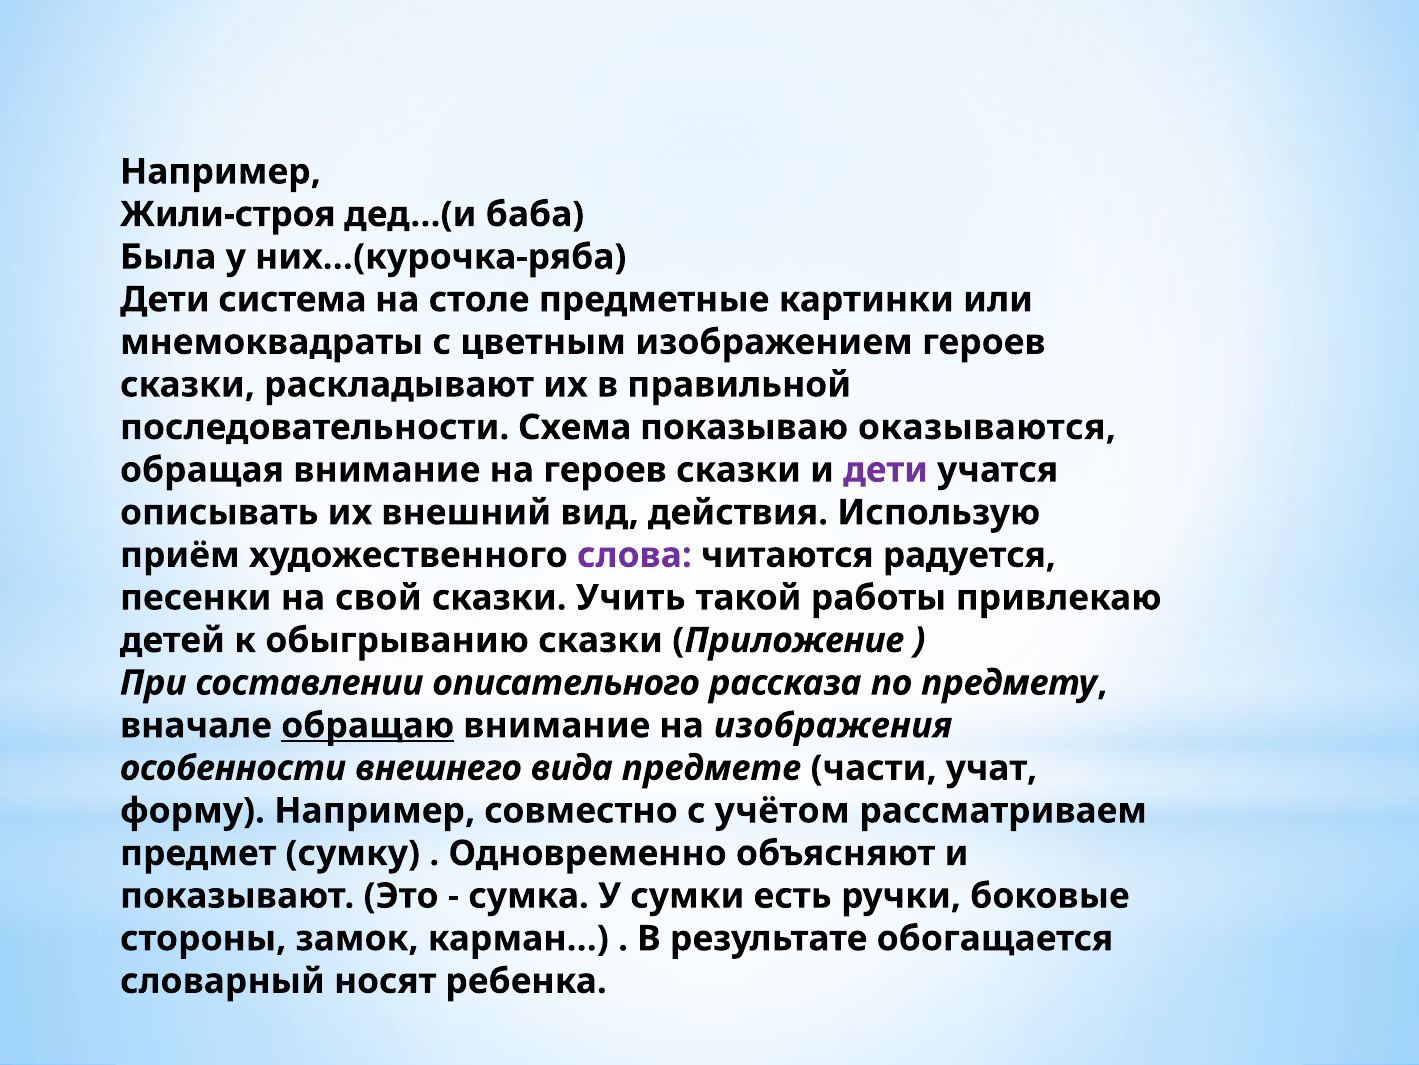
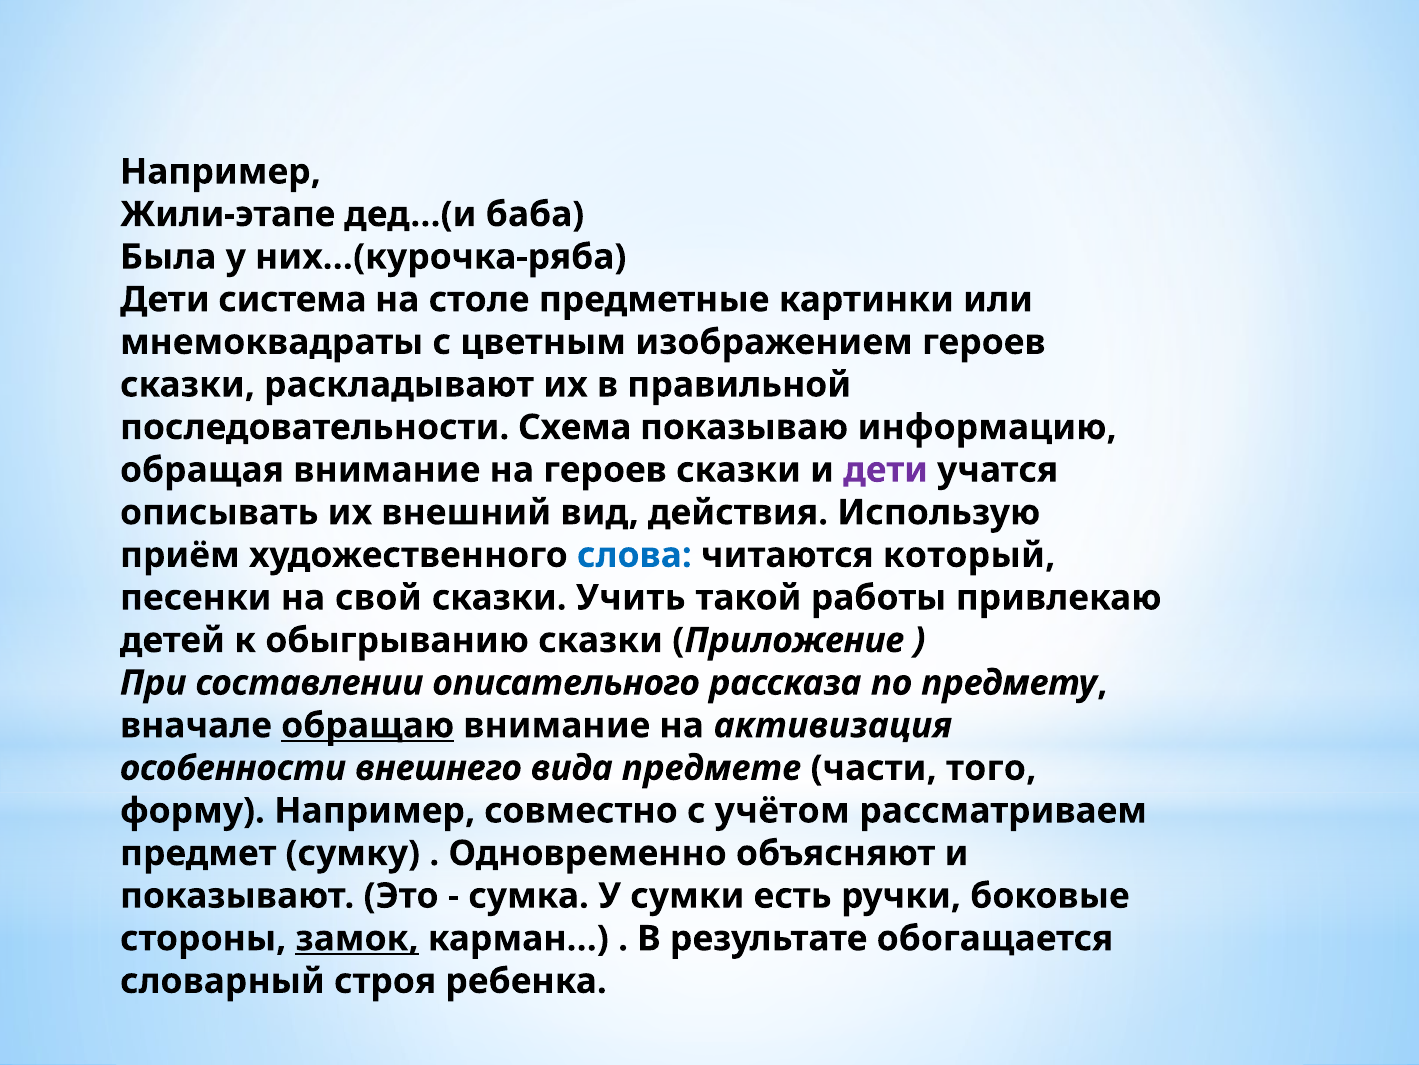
Жили-строя: Жили-строя -> Жили-этапе (228, 214)
оказываются: оказываются -> информацию (987, 427)
слова colour: purple -> blue (634, 555)
радуется: радуется -> который (969, 555)
изображения: изображения -> активизация (833, 725)
учат: учат -> того (991, 768)
замок underline: none -> present (357, 938)
носят: носят -> строя (385, 981)
